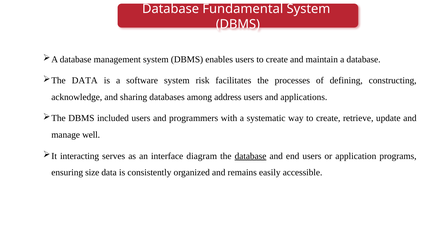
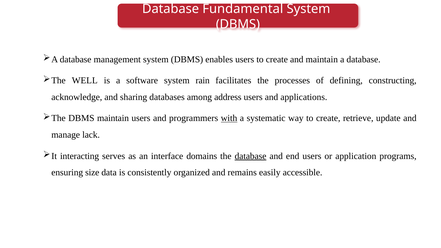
DATA: DATA -> WELL (85, 81)
risk: risk -> rain (203, 81)
DBMS included: included -> maintain (113, 118)
with underline: none -> present (229, 118)
well: well -> lack (91, 135)
diagram: diagram -> domains (202, 156)
